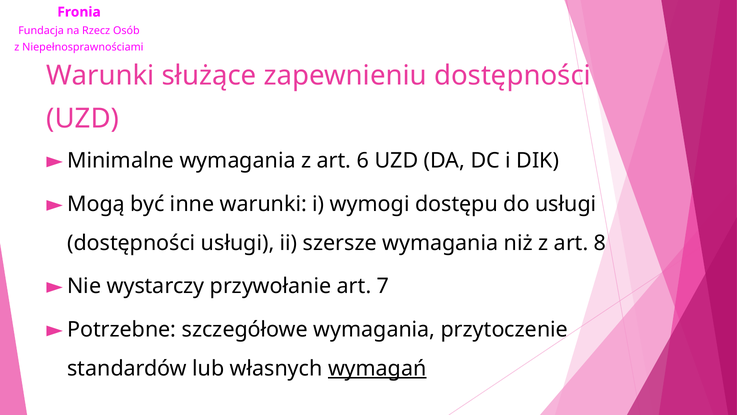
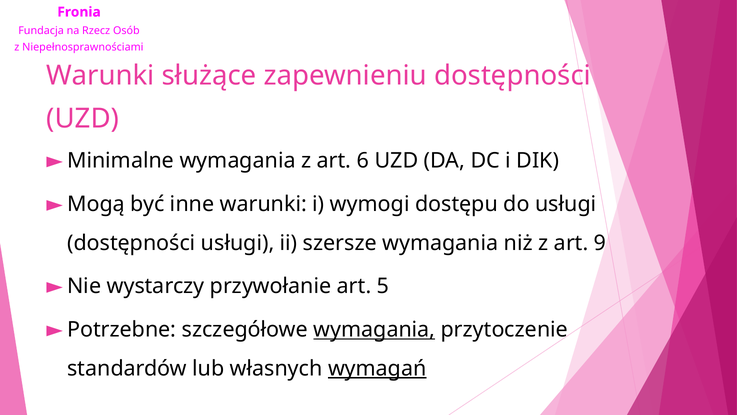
8: 8 -> 9 (600, 243)
7: 7 -> 5 (383, 286)
wymagania underline: none -> present (374, 329)
